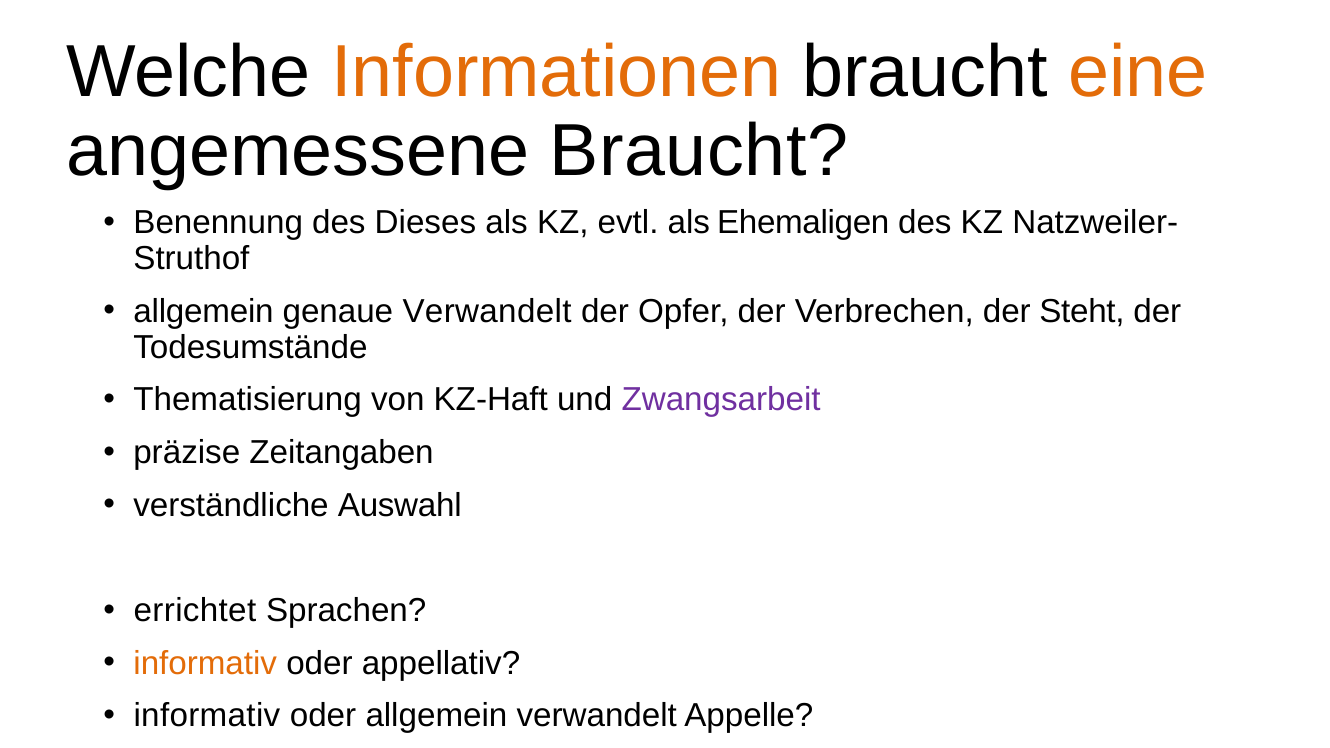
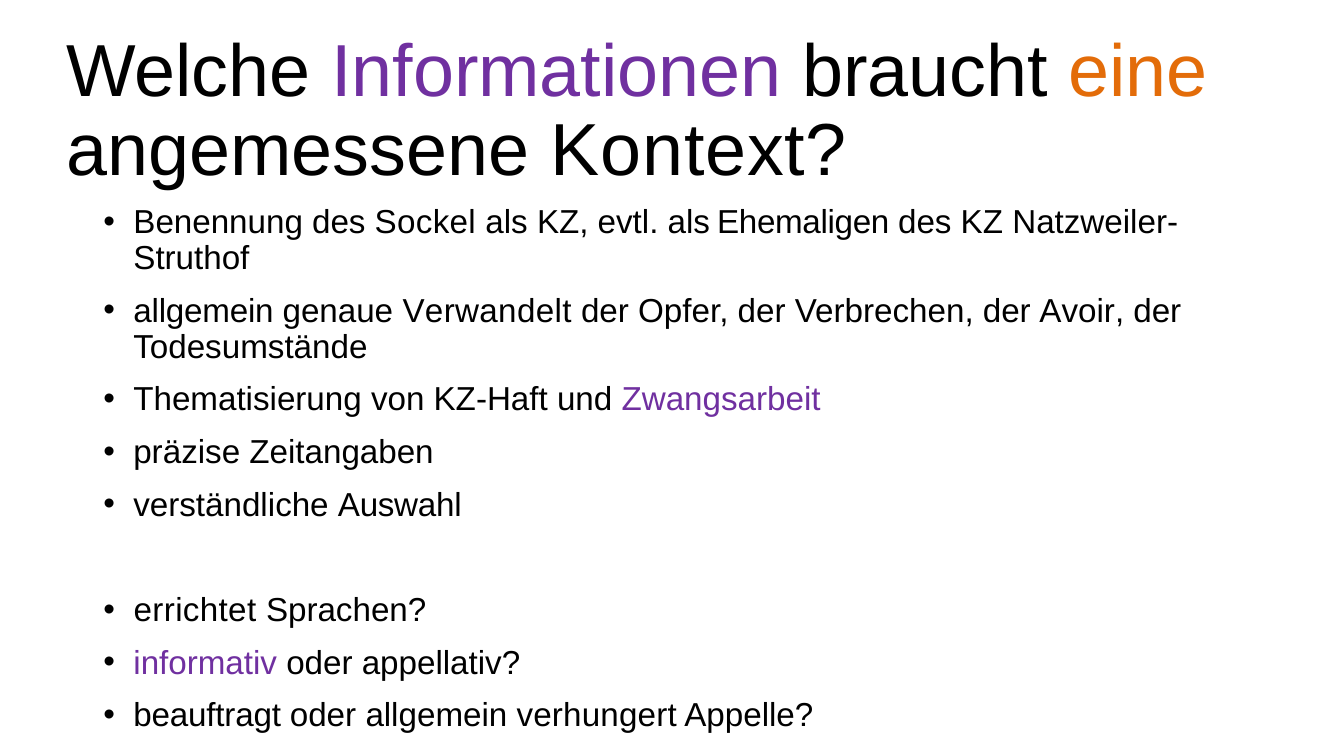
Informationen colour: orange -> purple (556, 72)
angemessene Braucht: Braucht -> Kontext (699, 151)
Dieses: Dieses -> Sockel (425, 223)
Steht: Steht -> Avoir (1082, 311)
informativ colour: orange -> purple (205, 663)
informativ: informativ -> beauftragt (207, 716)
allgemein verwandelt: verwandelt -> verhungert (597, 716)
